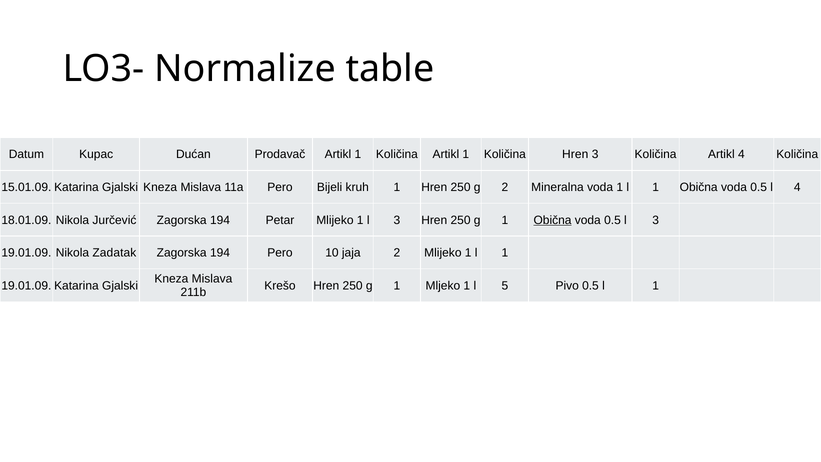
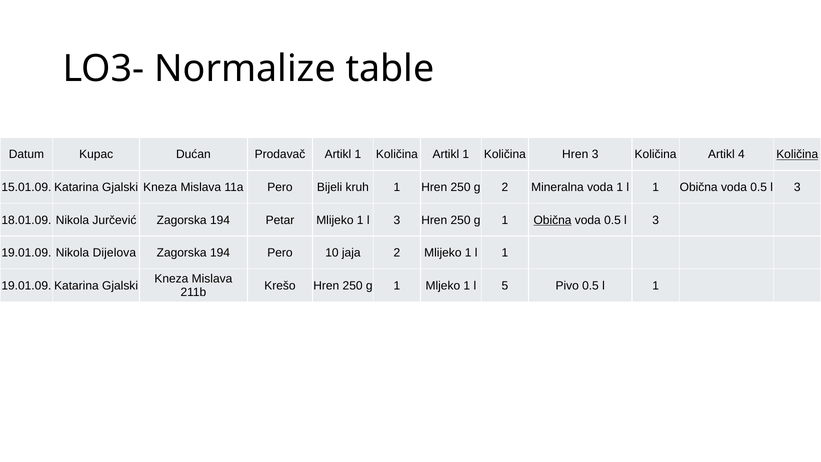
Količina underline: none -> present (797, 154)
4: 4 -> 3 (797, 187)
Zadatak: Zadatak -> Dijelova (114, 253)
